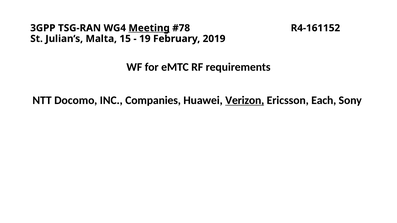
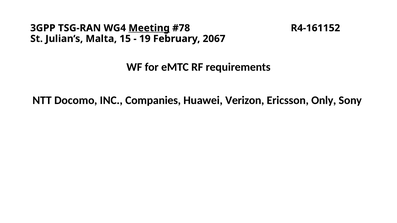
2019: 2019 -> 2067 (214, 39)
Verizon underline: present -> none (245, 100)
Each: Each -> Only (324, 100)
